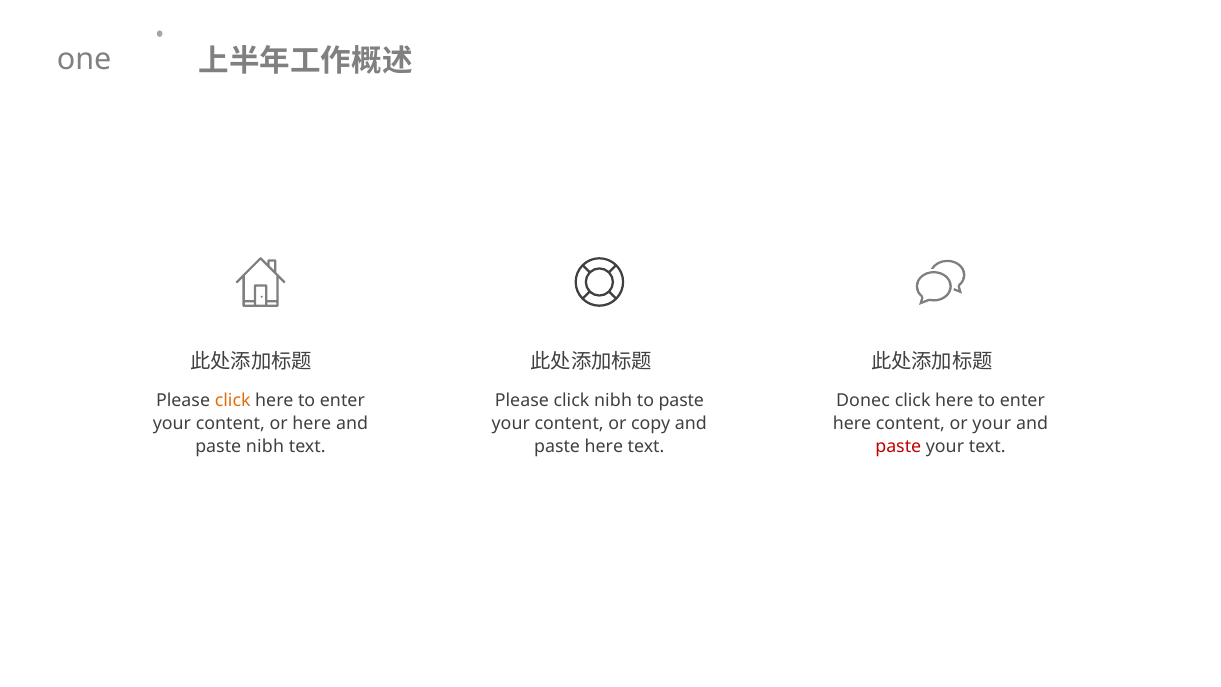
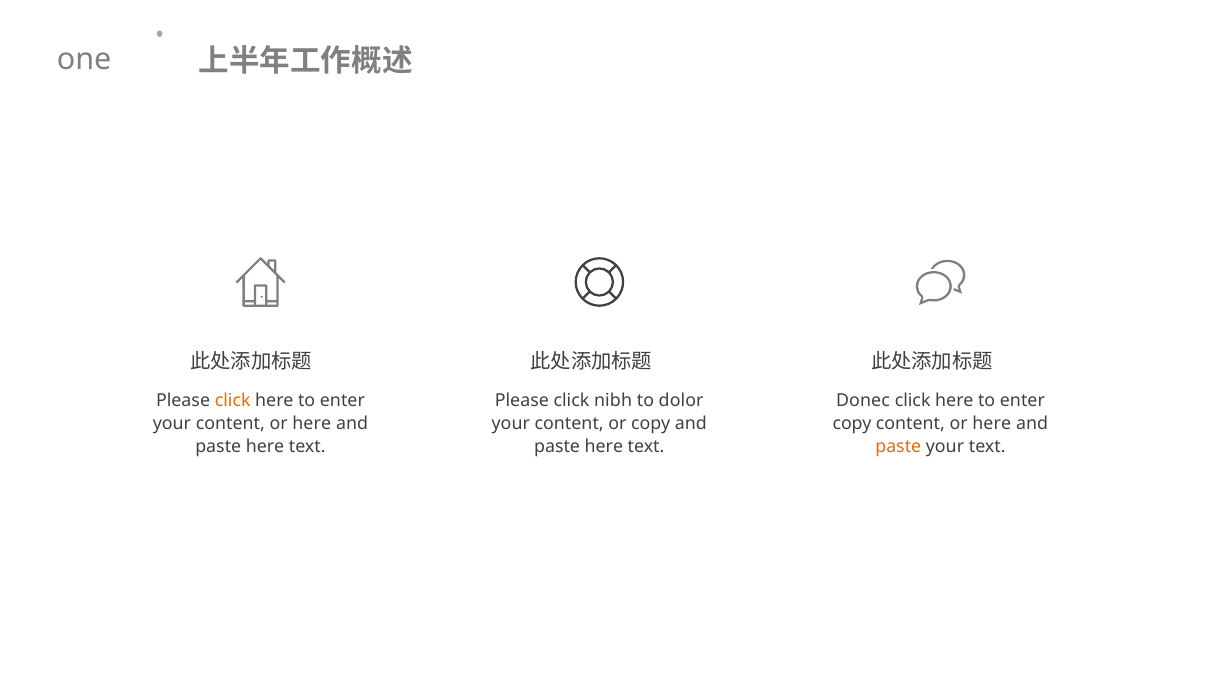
to paste: paste -> dolor (681, 400)
here: here -> copy (852, 423)
your: your -> here (992, 423)
nibh: nibh -> here (265, 446)
paste colour: red -> orange (898, 446)
